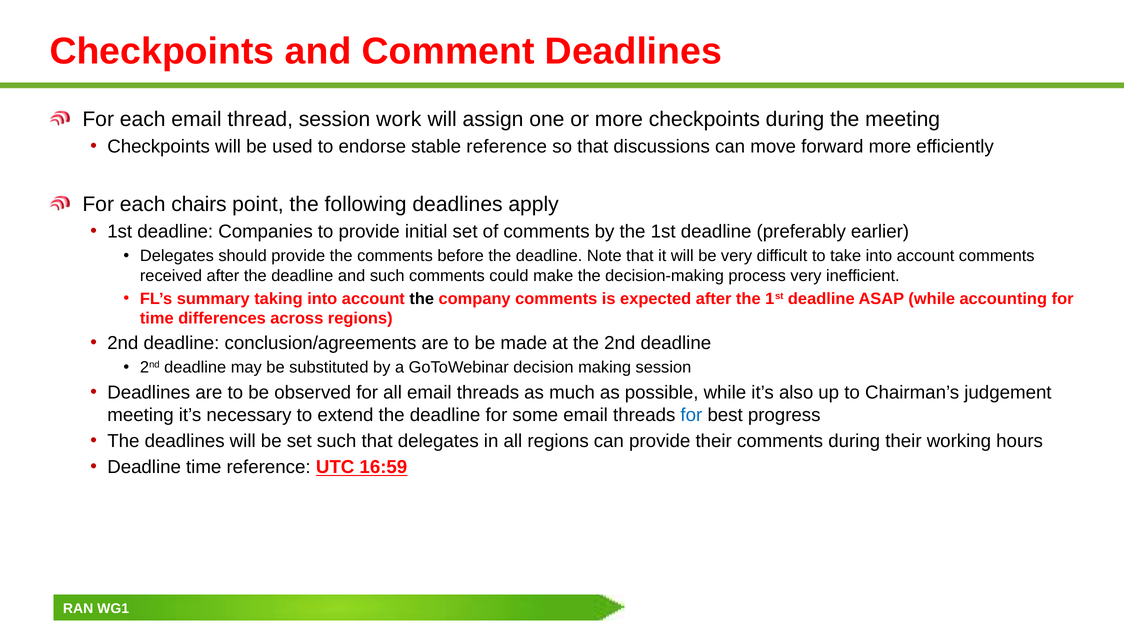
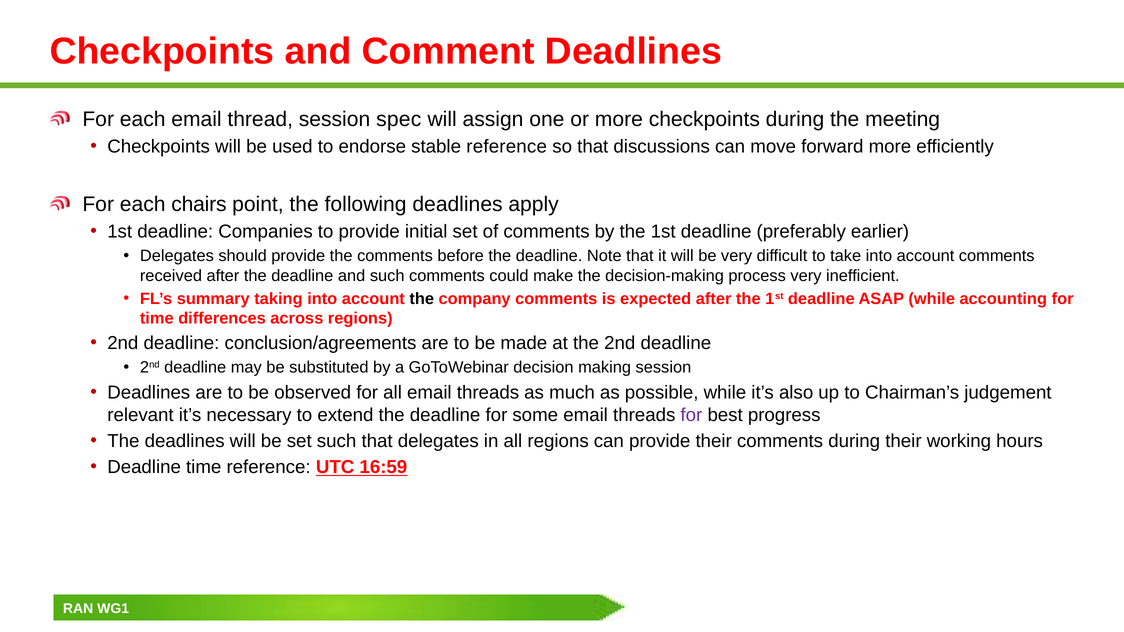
work: work -> spec (399, 119)
meeting: meeting -> relevant (140, 415)
for colour: blue -> purple (691, 415)
